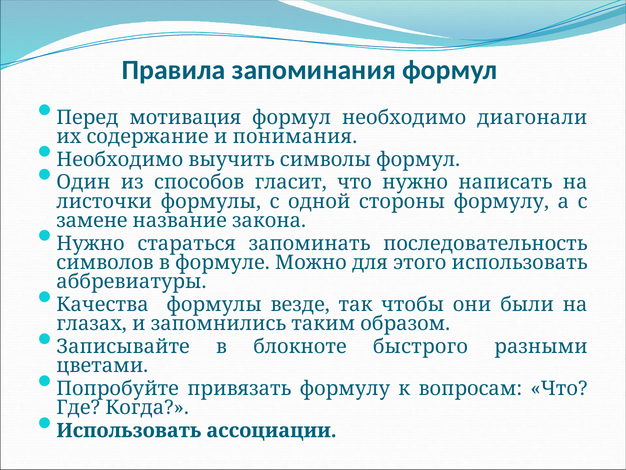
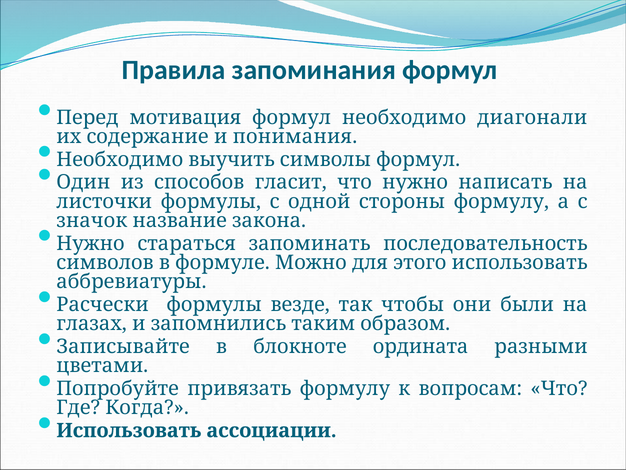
замене: замене -> значок (92, 220)
Качества: Качества -> Расчески (103, 304)
быстрого: быстрого -> ордината (421, 346)
